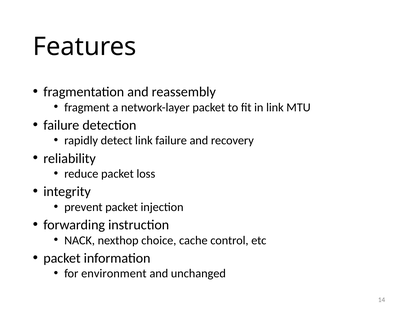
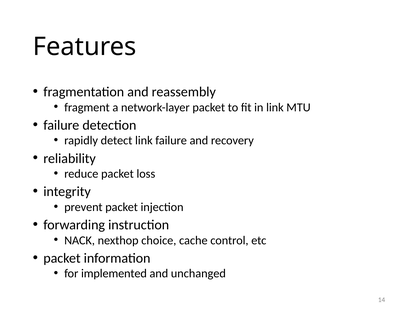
environment: environment -> implemented (114, 273)
